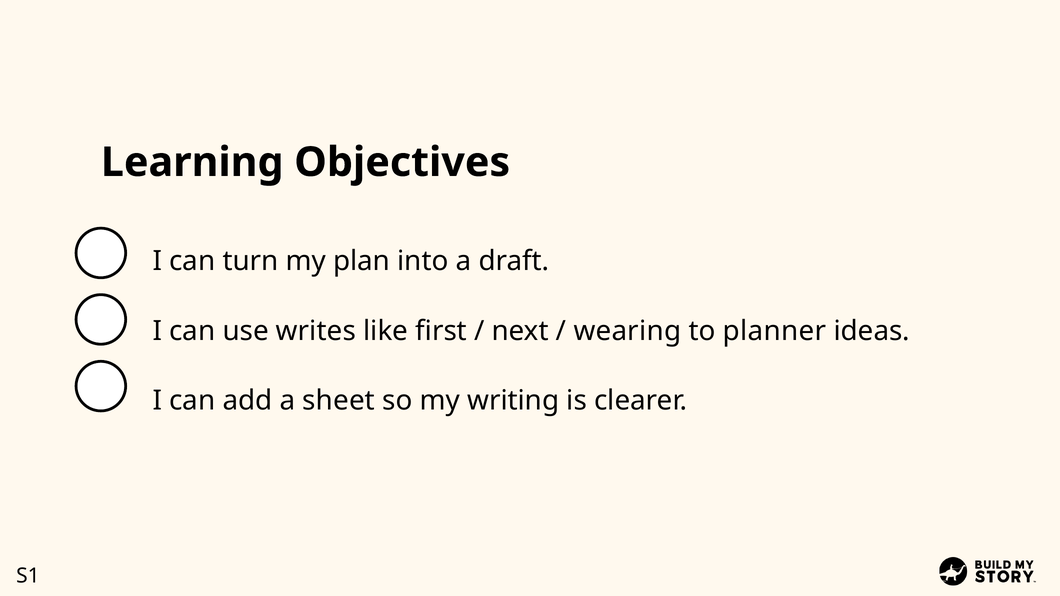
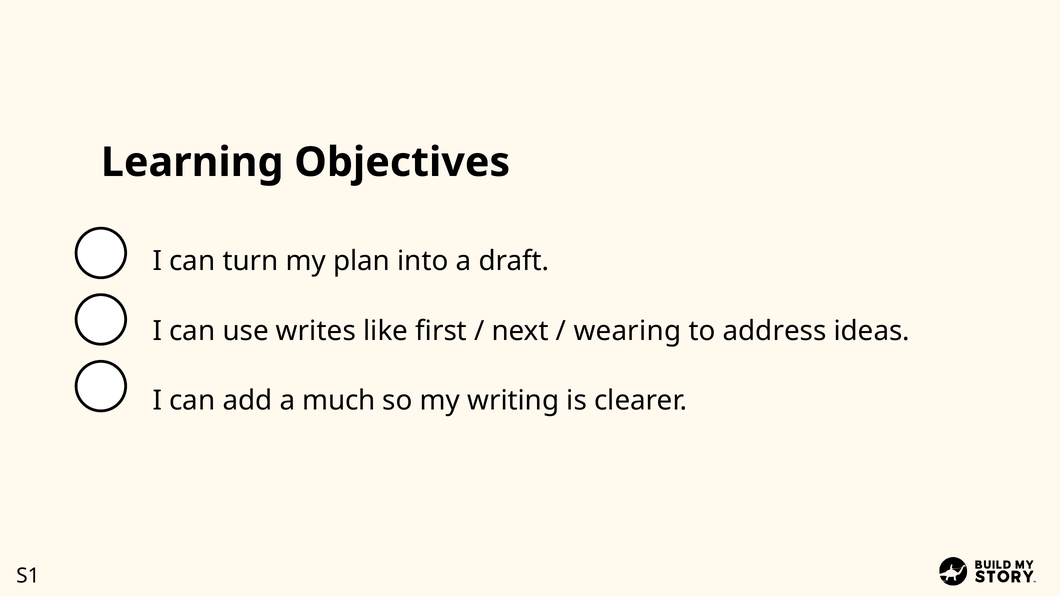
planner: planner -> address (775, 331)
sheet: sheet -> much (339, 401)
